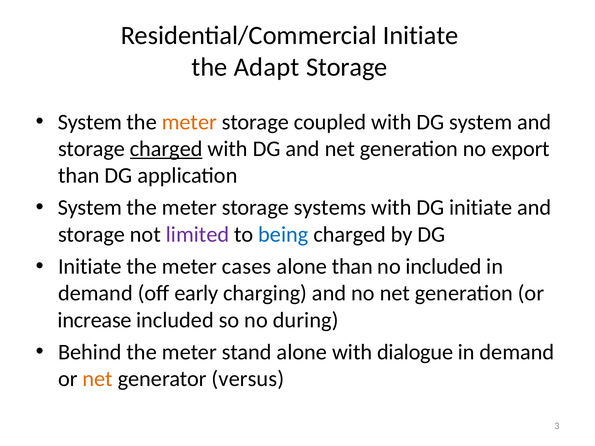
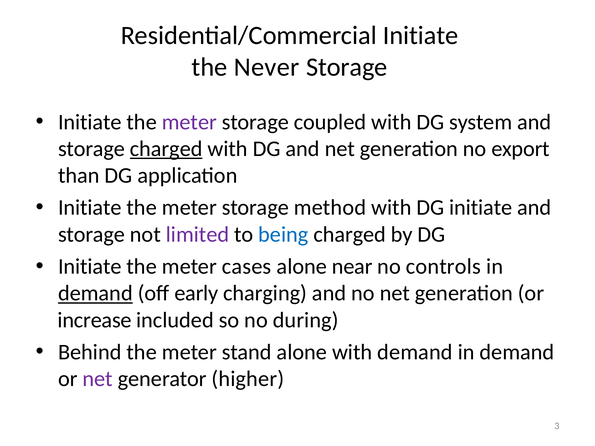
Adapt: Adapt -> Never (267, 67)
System: System -> Initiate (90, 122)
meter colour: orange -> purple (189, 122)
System: System -> Initiate (90, 208)
systems: systems -> method (330, 208)
alone than: than -> near (352, 267)
no included: included -> controls (443, 267)
demand underline: none -> present (95, 293)
with dialogue: dialogue -> demand (415, 352)
net colour: orange -> purple (98, 379)
versus: versus -> higher (248, 379)
